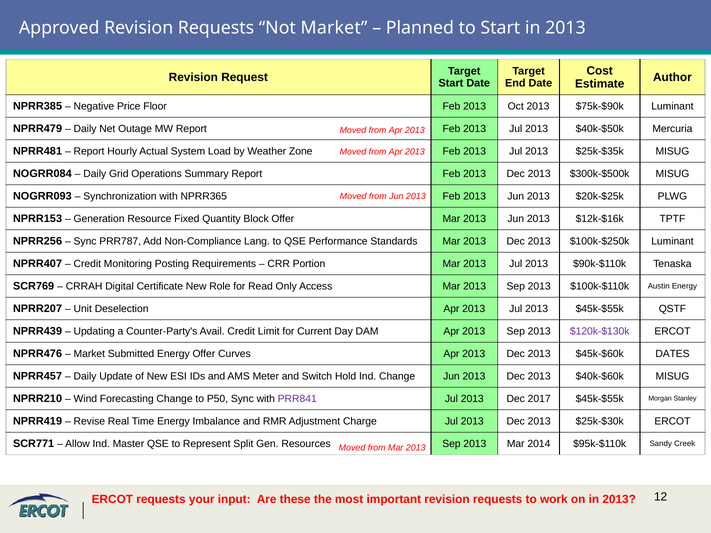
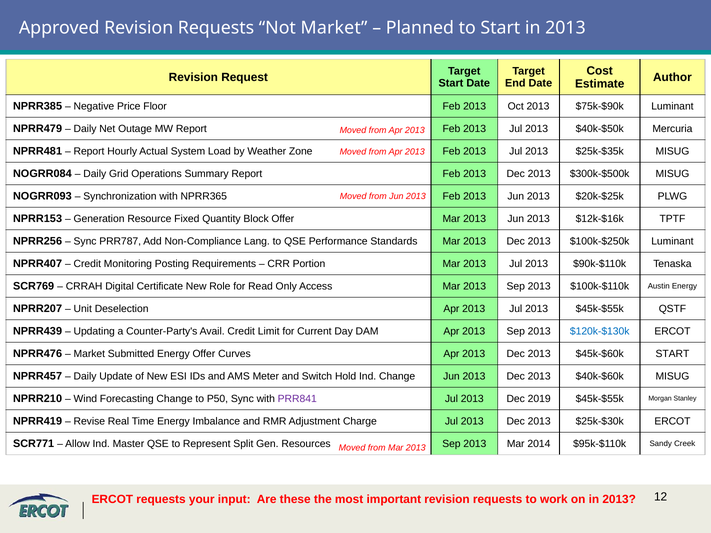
$120k-$130k colour: purple -> blue (600, 331)
$45k-$60k DATES: DATES -> START (672, 354)
2017: 2017 -> 2019 (539, 399)
